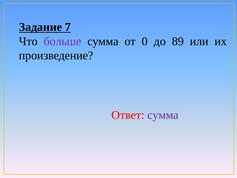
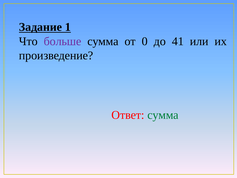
7: 7 -> 1 (68, 27)
89: 89 -> 41 (178, 41)
сумма colour: purple -> green (163, 115)
